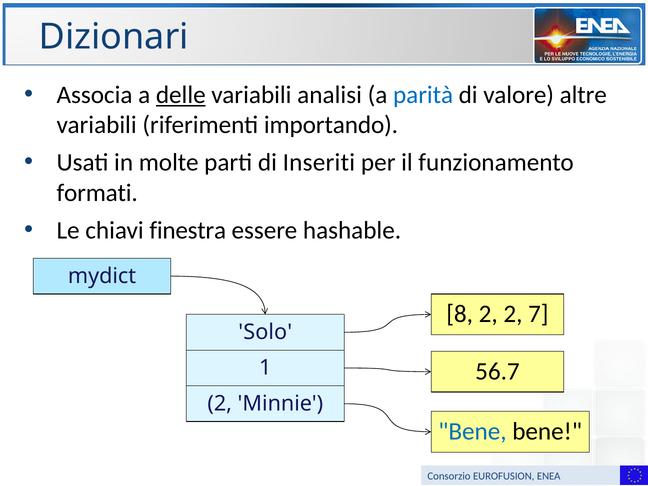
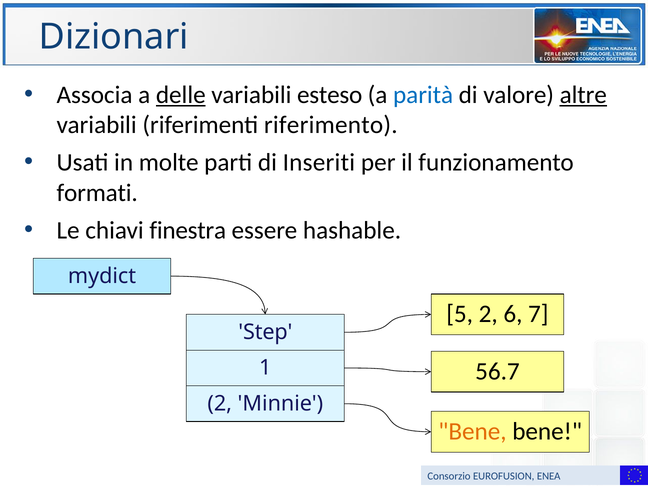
analisi: analisi -> esteso (330, 95)
altre underline: none -> present (583, 95)
importando: importando -> riferimento (331, 125)
8: 8 -> 5 (460, 314)
2 2: 2 -> 6 (513, 314)
Solo: Solo -> Step (265, 332)
Bene colour: blue -> orange (472, 432)
